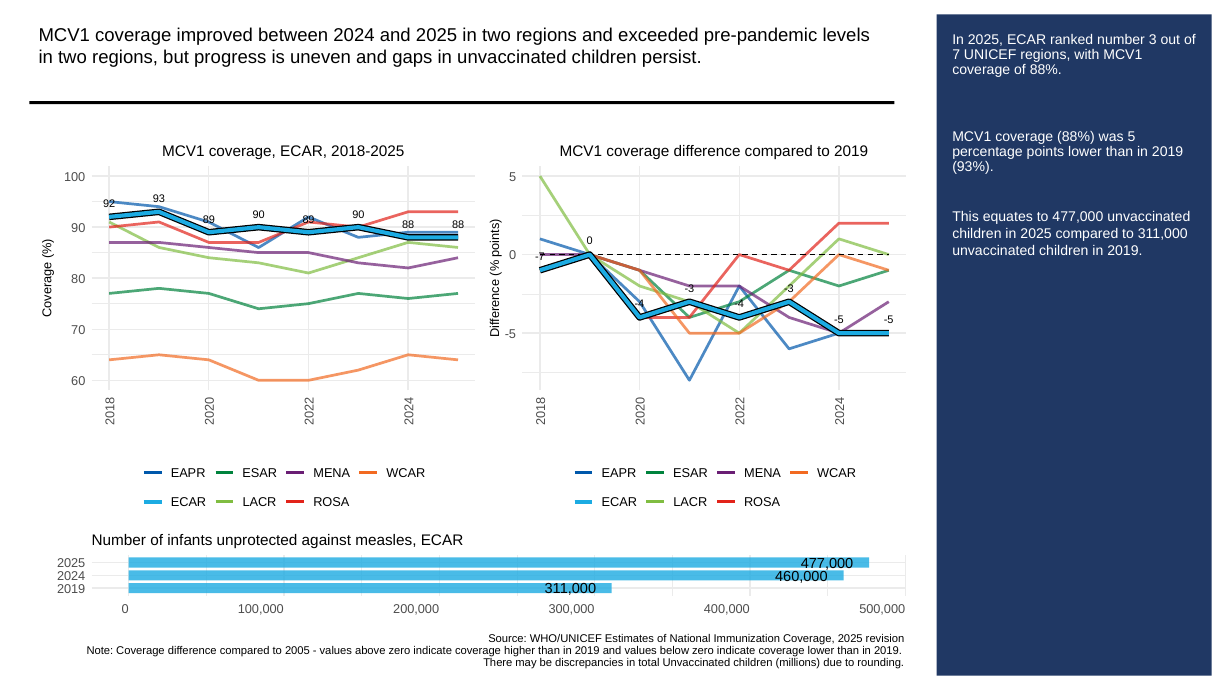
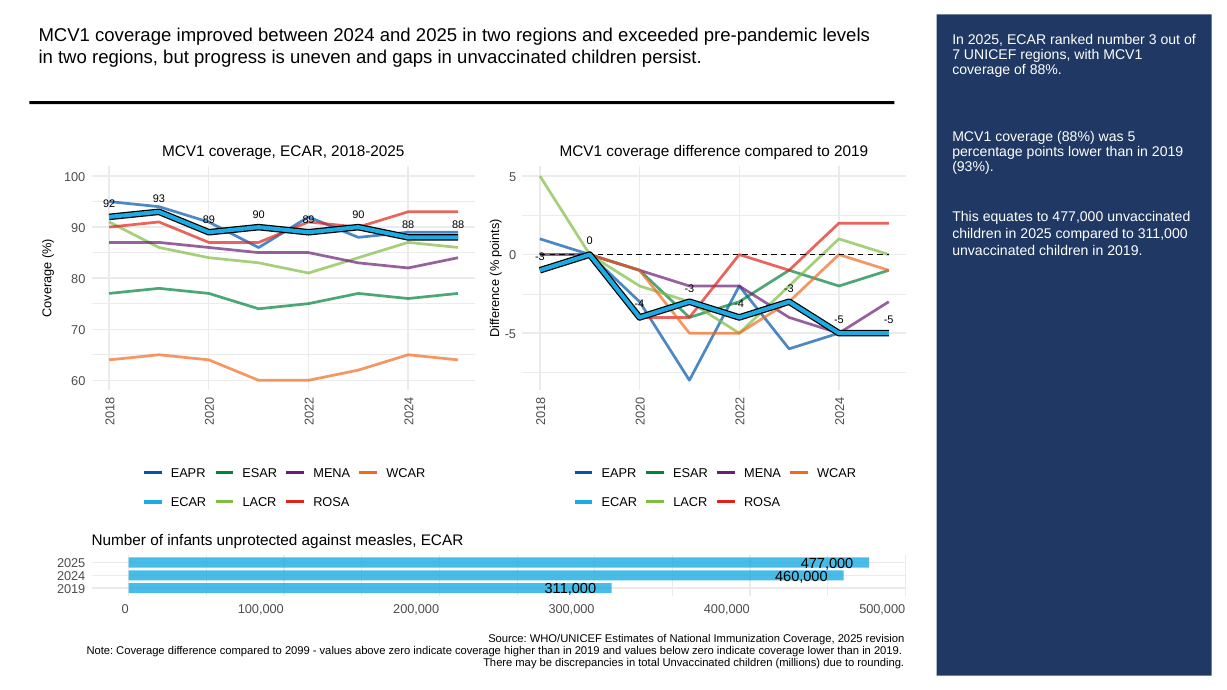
-7: -7 -> -3 (540, 257)
2005: 2005 -> 2099 (297, 651)
